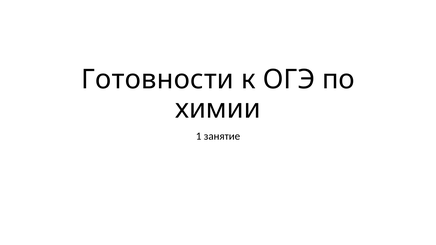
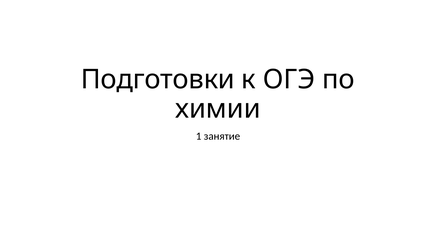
Готовности: Готовности -> Подготовки (158, 80)
